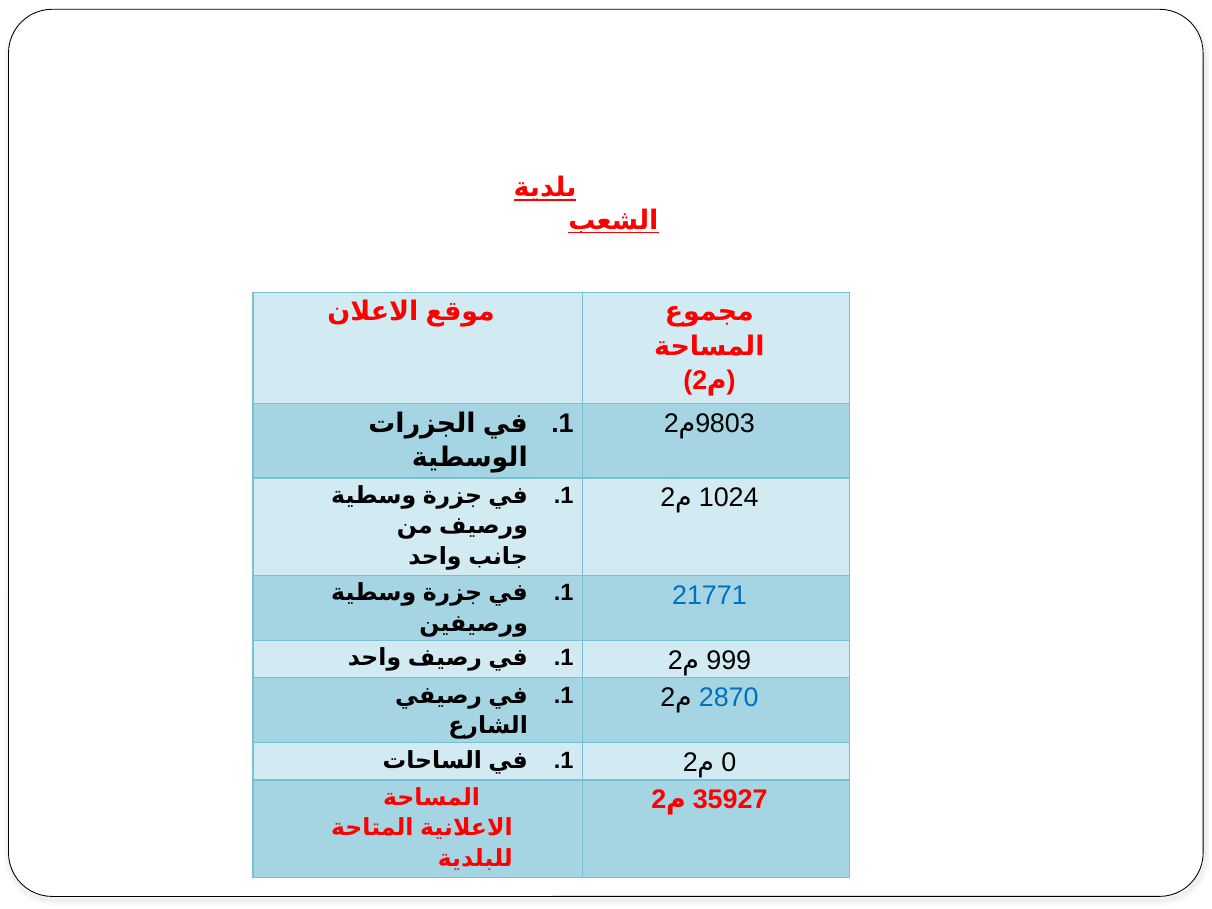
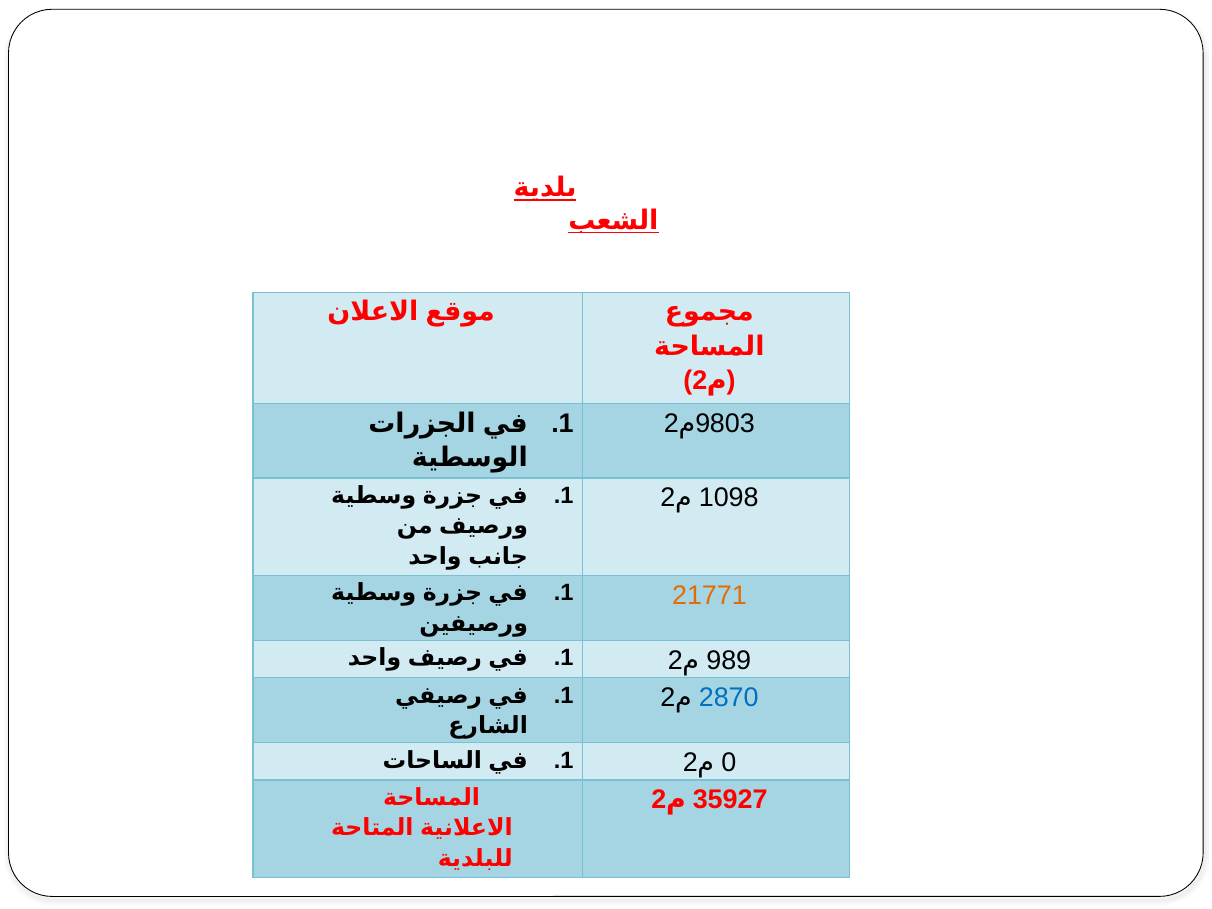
1024: 1024 -> 1098 (729, 498)
21771 colour: blue -> orange (709, 595)
999: 999 -> 989 (729, 660)
